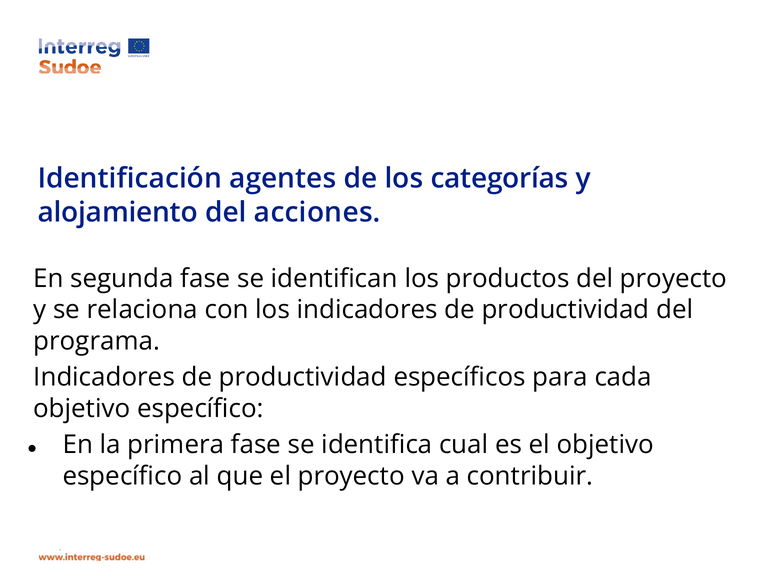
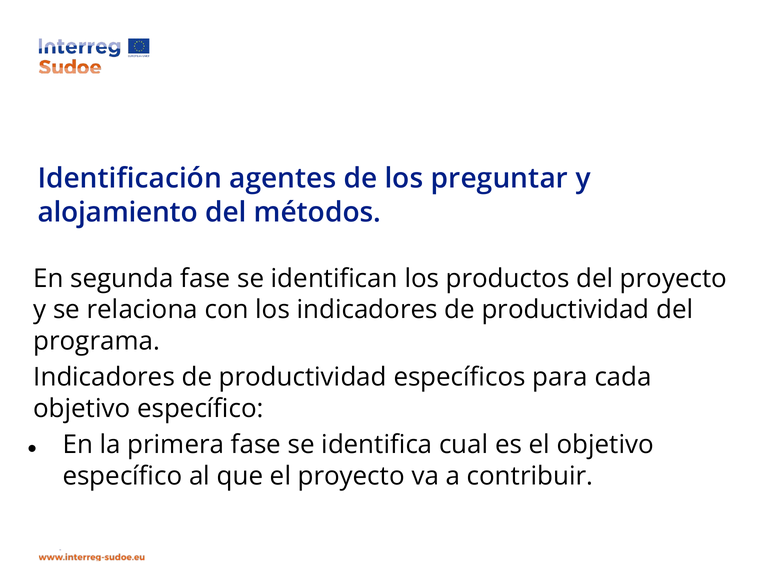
categorías: categorías -> preguntar (499, 179)
acciones: acciones -> métodos (317, 212)
